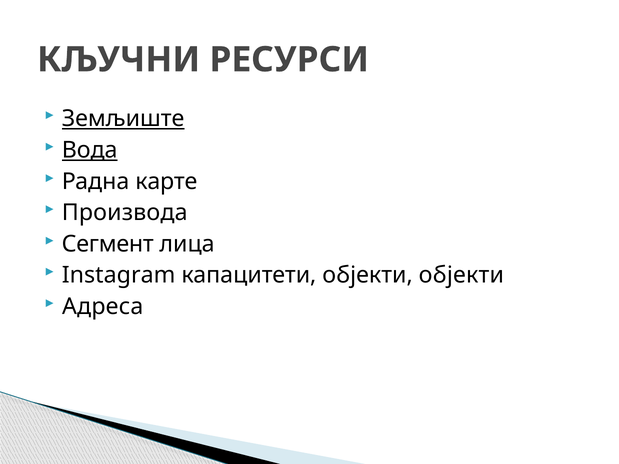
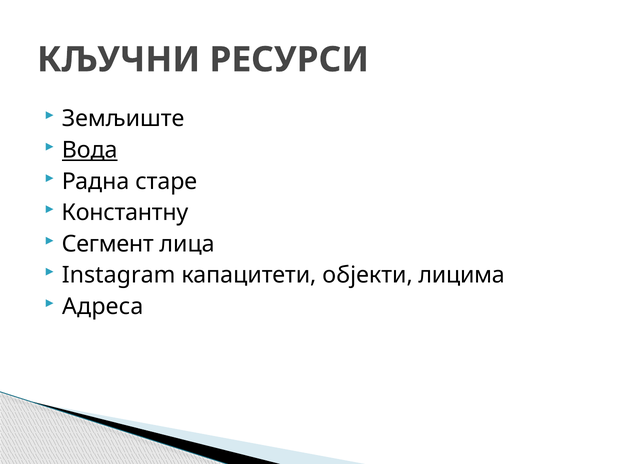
Земљиште underline: present -> none (123, 119)
карте: карте -> старе (166, 182)
Производа: Производа -> Константну (125, 213)
објекти објекти: објекти -> лицима (462, 275)
